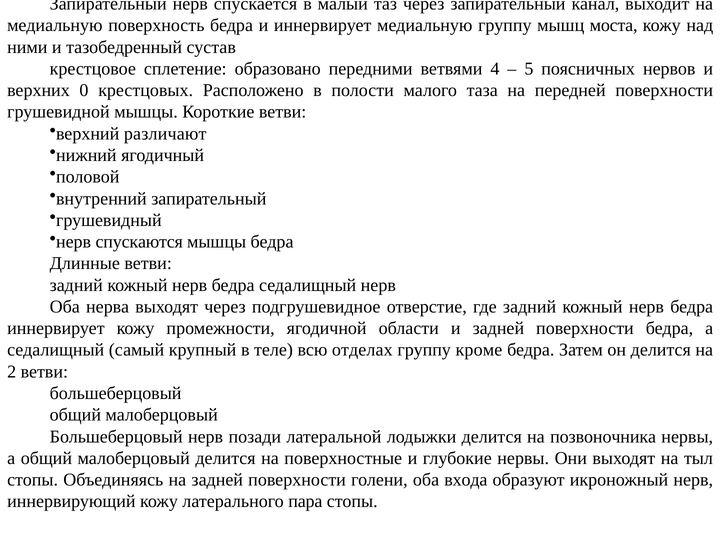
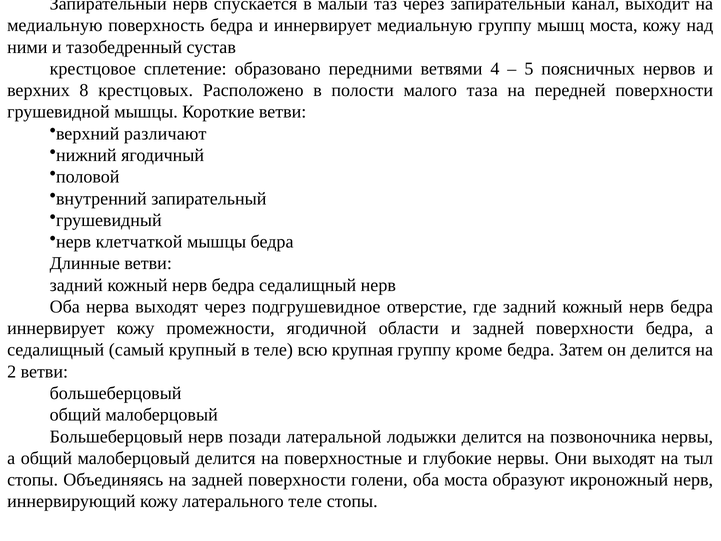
0: 0 -> 8 (84, 90)
спускаются: спускаются -> клетчаткой (139, 242)
отделах: отделах -> крупная (362, 350)
оба входа: входа -> моста (466, 480)
латерального пара: пара -> теле (305, 501)
